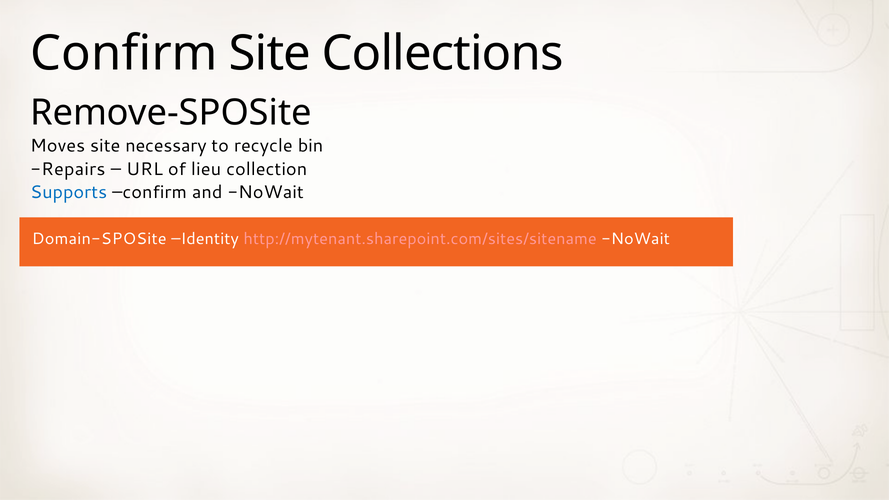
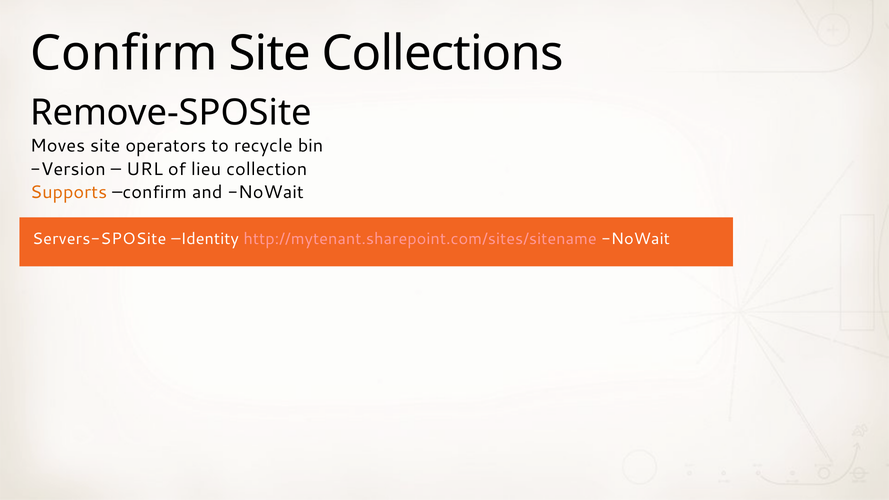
necessary: necessary -> operators (166, 146)
Repairs: Repairs -> Version (68, 169)
Supports colour: blue -> orange (69, 192)
Domain-SPOSite: Domain-SPOSite -> Servers-SPOSite (99, 239)
